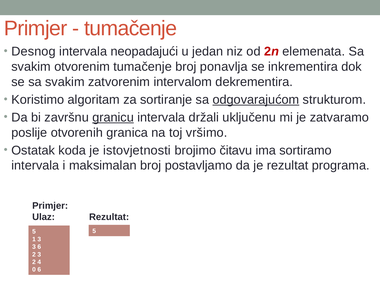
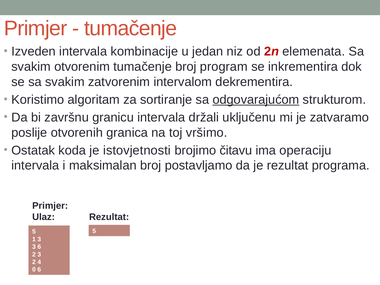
Desnog: Desnog -> Izveden (34, 52)
neopadajući: neopadajući -> kombinacije (144, 52)
ponavlja: ponavlja -> program (224, 67)
granicu underline: present -> none (113, 117)
sortiramo: sortiramo -> operaciju (305, 150)
